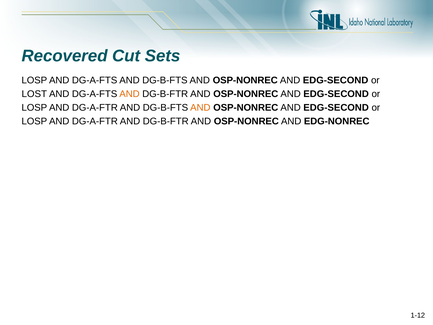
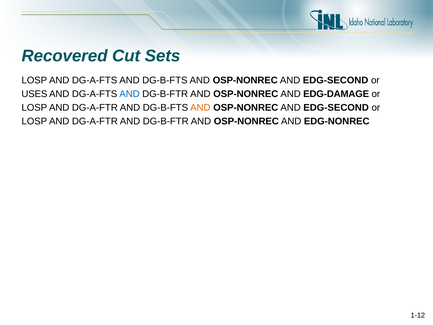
LOST: LOST -> USES (34, 94)
AND colour: orange -> blue (130, 94)
EDG-SECOND: EDG-SECOND -> EDG-DAMAGE (336, 94)
